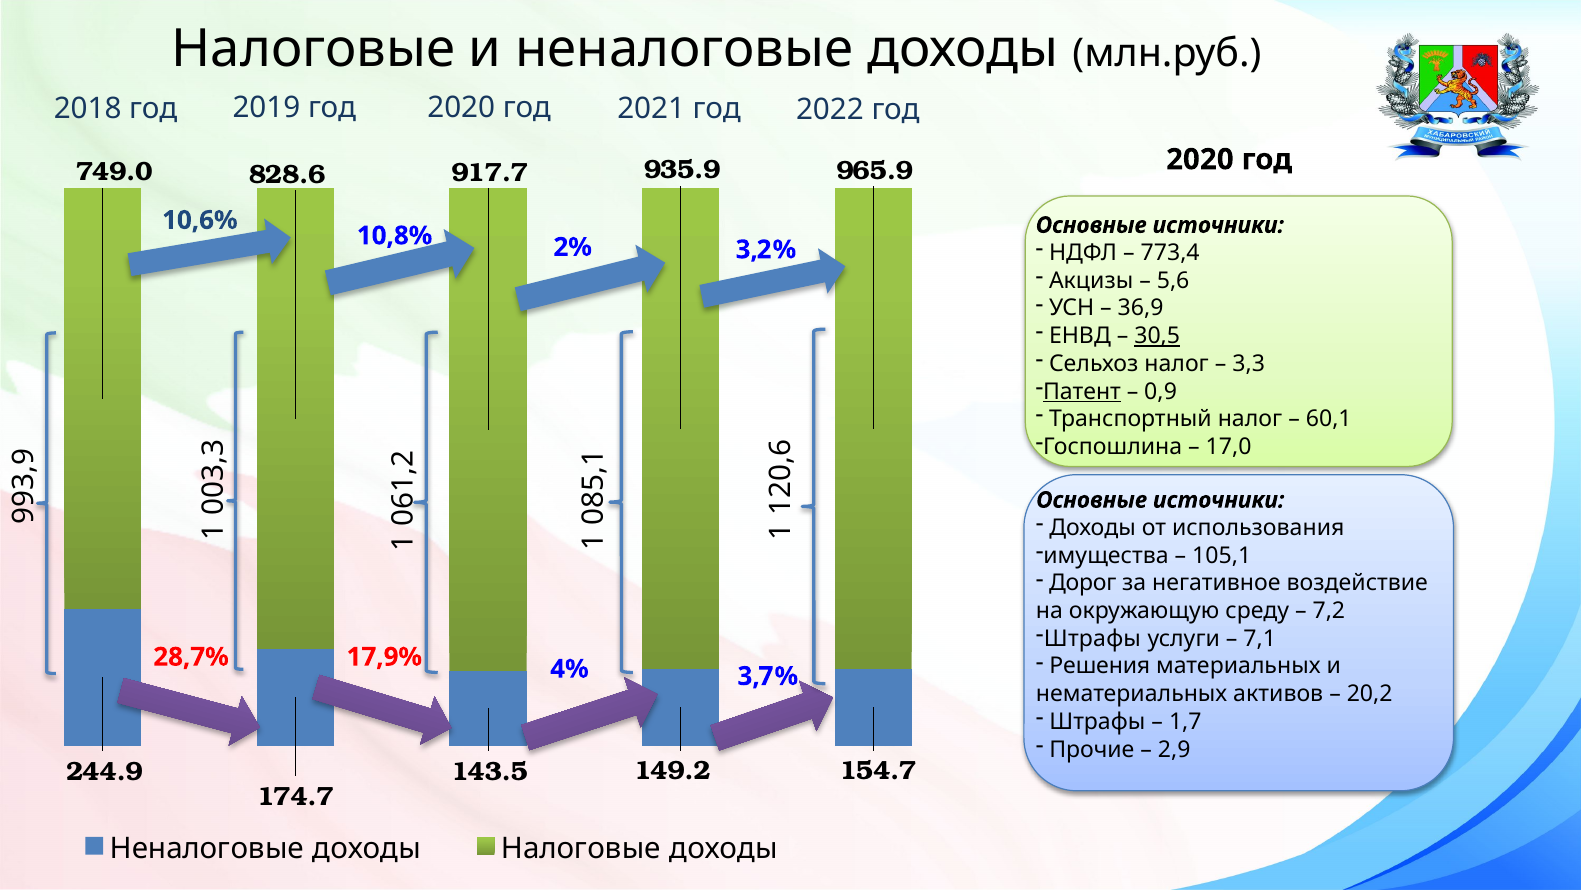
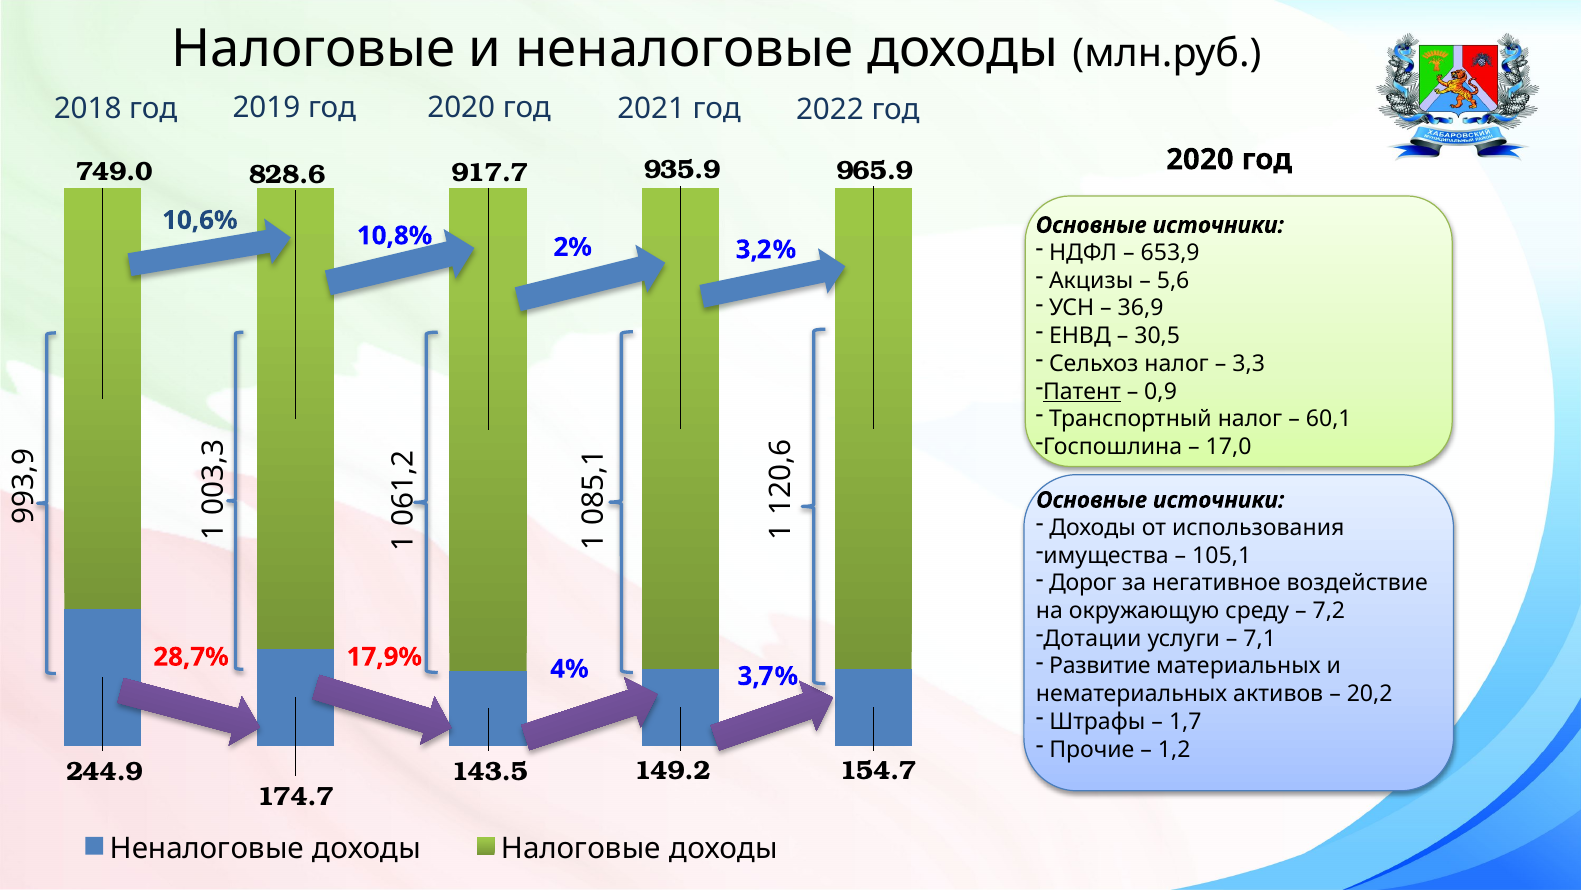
773,4: 773,4 -> 653,9 (1170, 253)
30,5 underline: present -> none (1157, 336)
Штрафы: Штрафы -> Дотации (1092, 638)
Решения: Решения -> Развитие (1100, 666)
2,9: 2,9 -> 1,2 (1174, 749)
